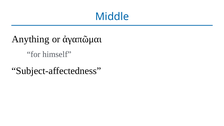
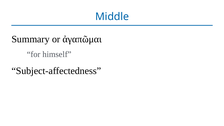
Anything: Anything -> Summary (31, 39)
